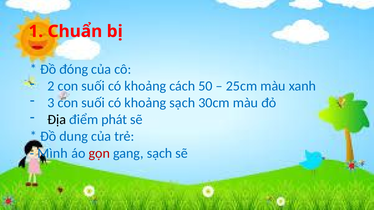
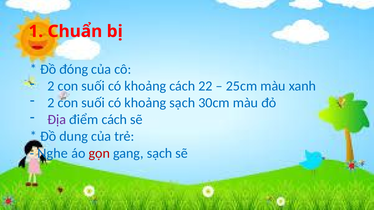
50: 50 -> 22 (205, 86)
3: 3 -> 2 (51, 103)
Địa colour: black -> purple (57, 120)
điểm phát: phát -> cách (114, 120)
Mình: Mình -> Nghe (53, 153)
